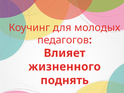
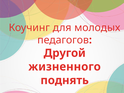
Влияет: Влияет -> Другой (65, 53)
